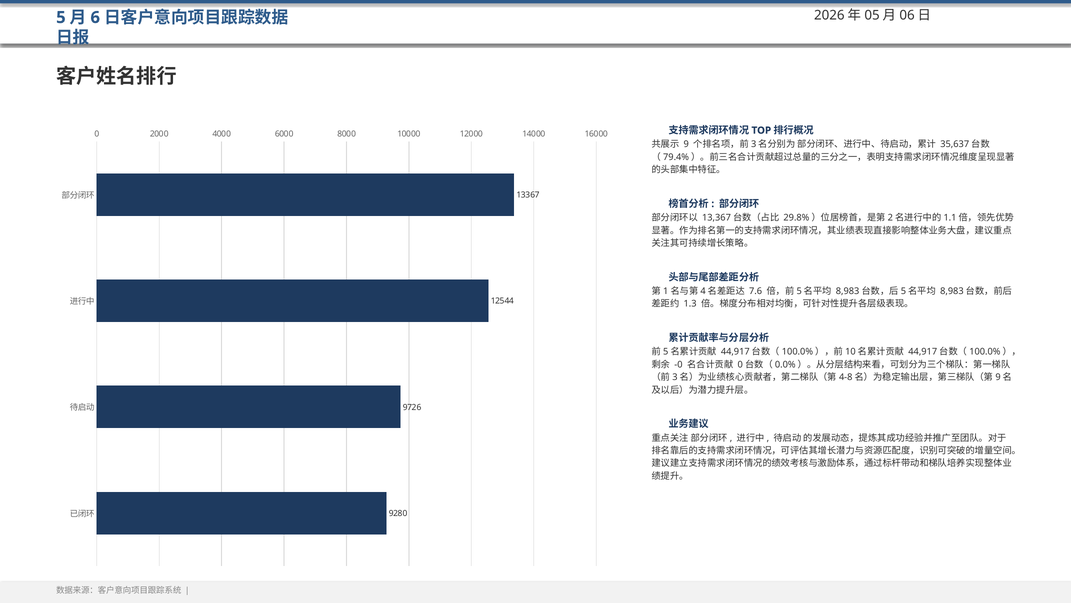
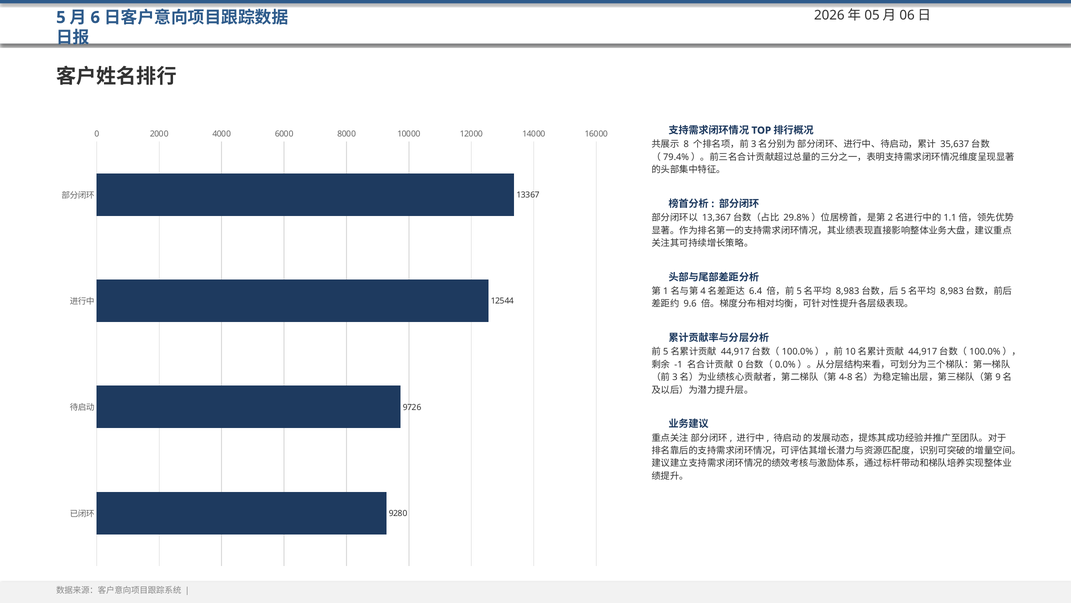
9: 9 -> 8 (686, 144)
7.6: 7.6 -> 6.4 (756, 291)
1.3: 1.3 -> 9.6 (690, 304)
-0: -0 -> -1 (678, 364)
